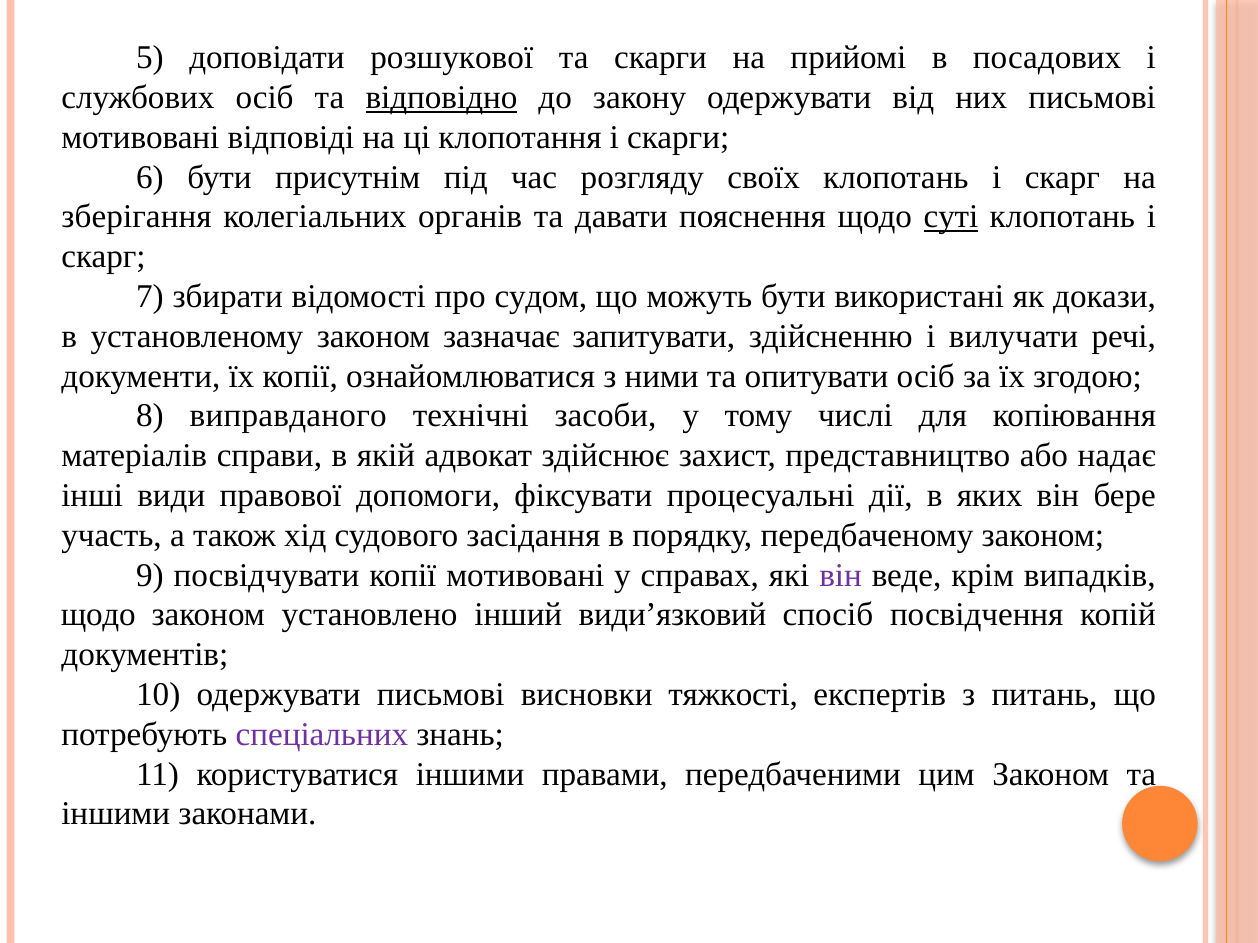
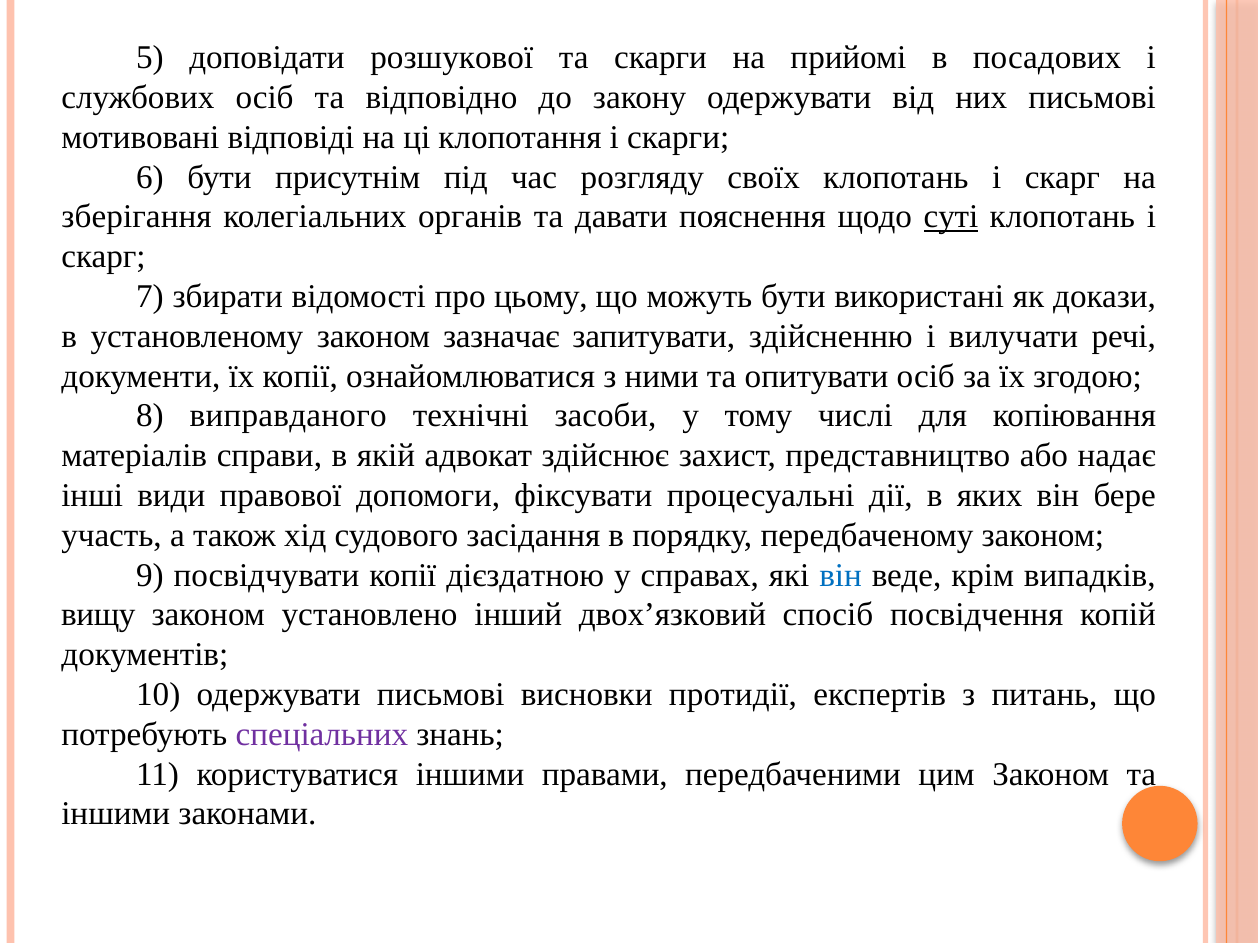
відповідно underline: present -> none (441, 98)
судом: судом -> цьому (541, 297)
копії мотивовані: мотивовані -> дієздатною (525, 576)
він colour: purple -> blue (841, 576)
щодо: щодо -> вищу (98, 615)
види’язковий: види’язковий -> двох’язковий (672, 615)
тяжкості: тяжкості -> протидії (733, 695)
